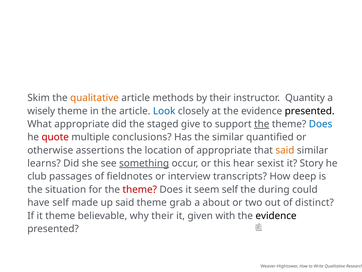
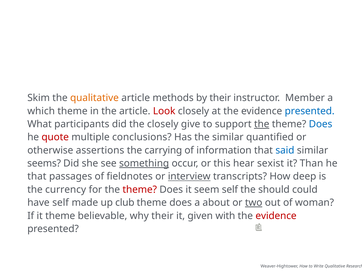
Quantity: Quantity -> Member (305, 98)
wisely: wisely -> which (41, 111)
Look colour: blue -> red (164, 111)
presented colour: black -> blue (310, 111)
What appropriate: appropriate -> participants (82, 124)
the staged: staged -> closely (163, 124)
location: location -> carrying (163, 150)
of appropriate: appropriate -> information (224, 150)
said colour: orange -> blue (285, 150)
learns: learns -> seems (44, 163)
Story: Story -> Than (311, 163)
club: club -> that (37, 176)
interview underline: none -> present (189, 176)
situation: situation -> currency (66, 189)
during: during -> should (274, 189)
up said: said -> club (125, 202)
grab: grab -> does (181, 202)
two underline: none -> present (254, 202)
distinct: distinct -> woman (314, 202)
evidence colour: black -> red (276, 215)
